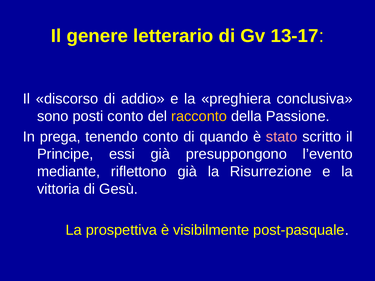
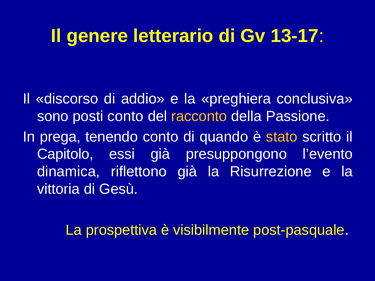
stato colour: pink -> yellow (282, 137)
Principe: Principe -> Capitolo (65, 154)
mediante: mediante -> dinamica (69, 172)
